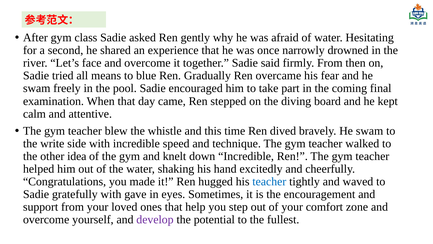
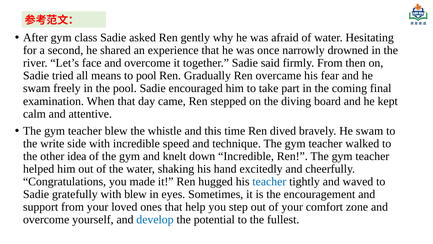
to blue: blue -> pool (146, 76)
with gave: gave -> blew (135, 194)
develop colour: purple -> blue (155, 219)
